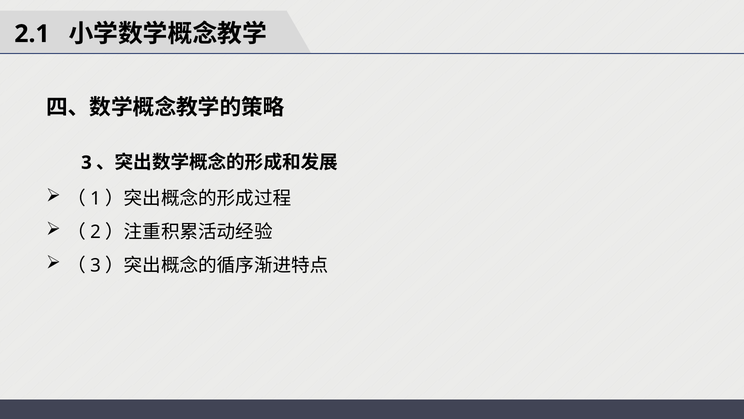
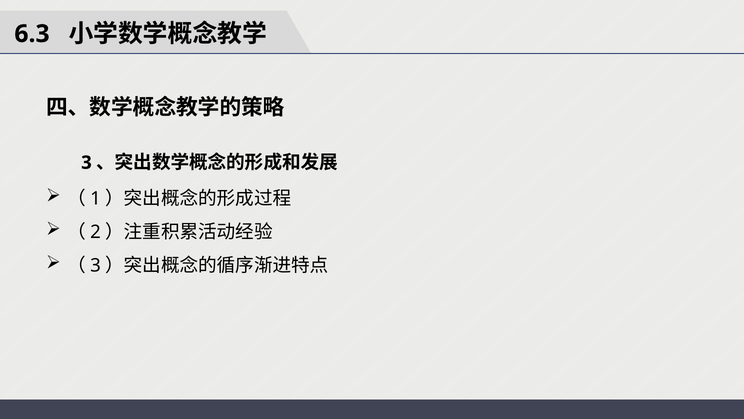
2.1: 2.1 -> 6.3 (32, 34)
